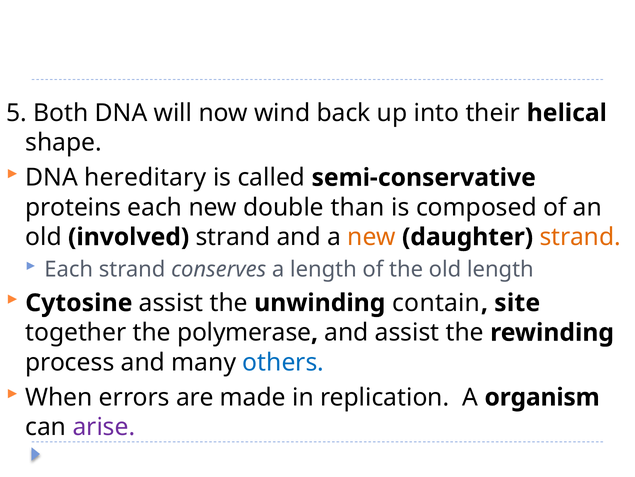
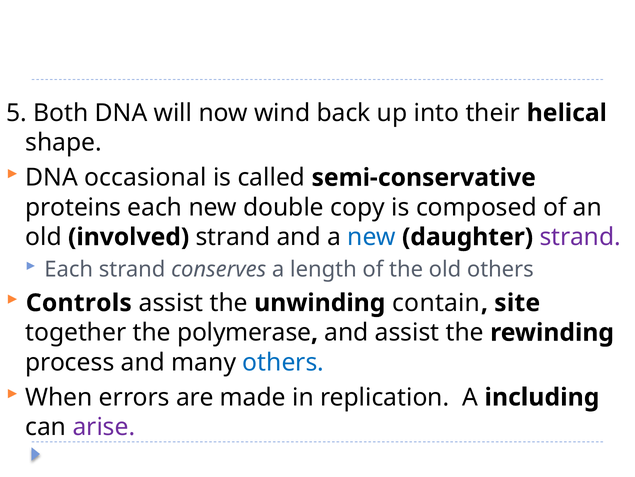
hereditary: hereditary -> occasional (145, 177)
than: than -> copy (358, 207)
new colour: orange -> blue (372, 237)
strand colour: orange -> purple (580, 237)
old length: length -> others (500, 269)
Cytosine: Cytosine -> Controls (79, 302)
organism: organism -> including (542, 397)
